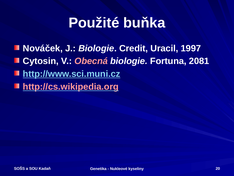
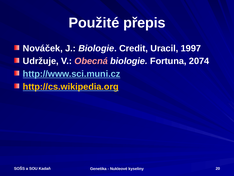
buňka: buňka -> přepis (144, 23)
Cytosin: Cytosin -> Udržuje (41, 61)
2081: 2081 -> 2074 (199, 61)
http://cs.wikipedia.org colour: pink -> yellow (71, 86)
